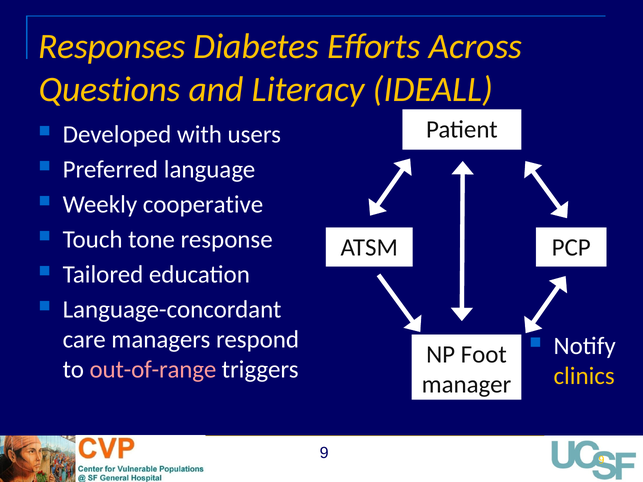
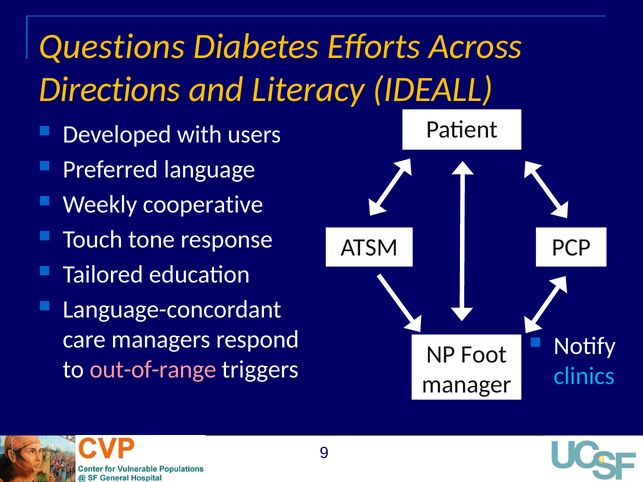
Responses: Responses -> Questions (112, 47)
Questions: Questions -> Directions (110, 90)
clinics colour: yellow -> light blue (584, 376)
